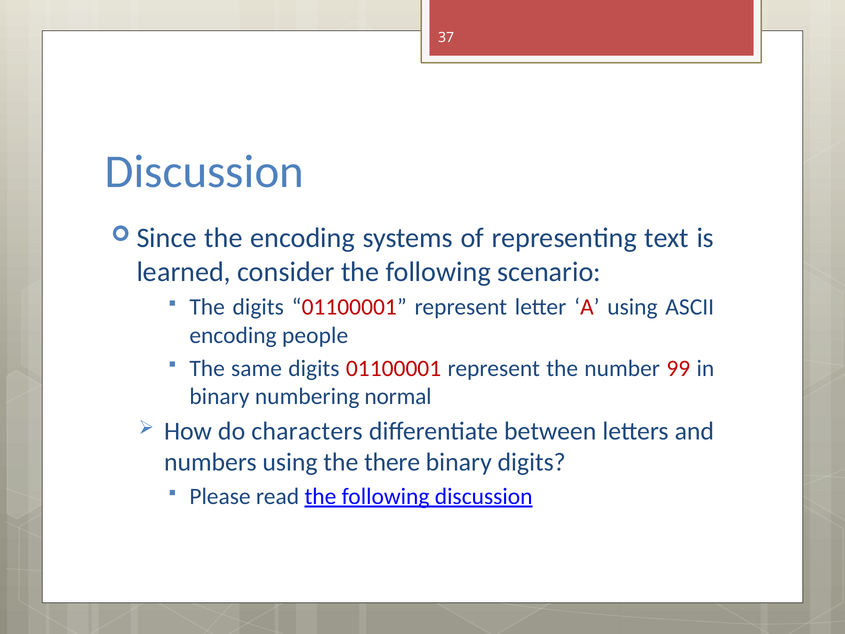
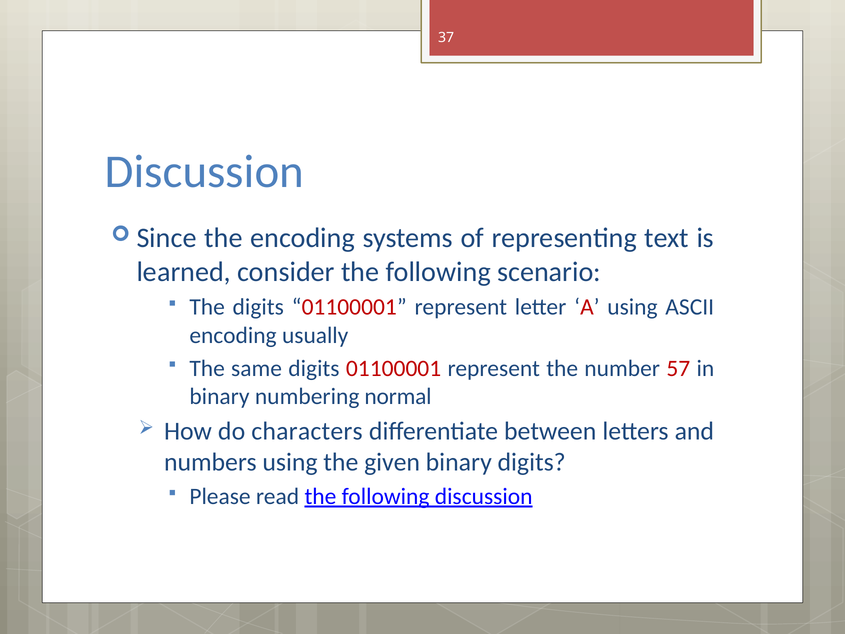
people: people -> usually (315, 335)
99: 99 -> 57 (678, 368)
there: there -> given (392, 462)
